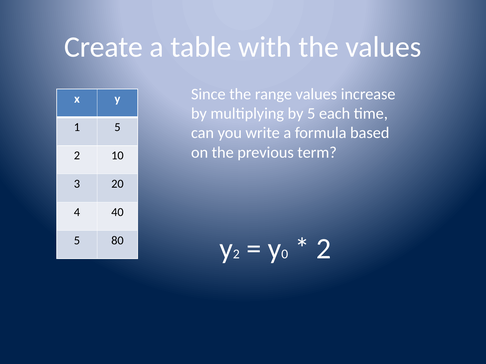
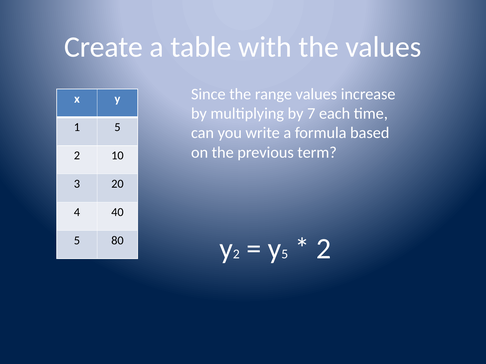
by 5: 5 -> 7 (311, 114)
y 0: 0 -> 5 (285, 254)
